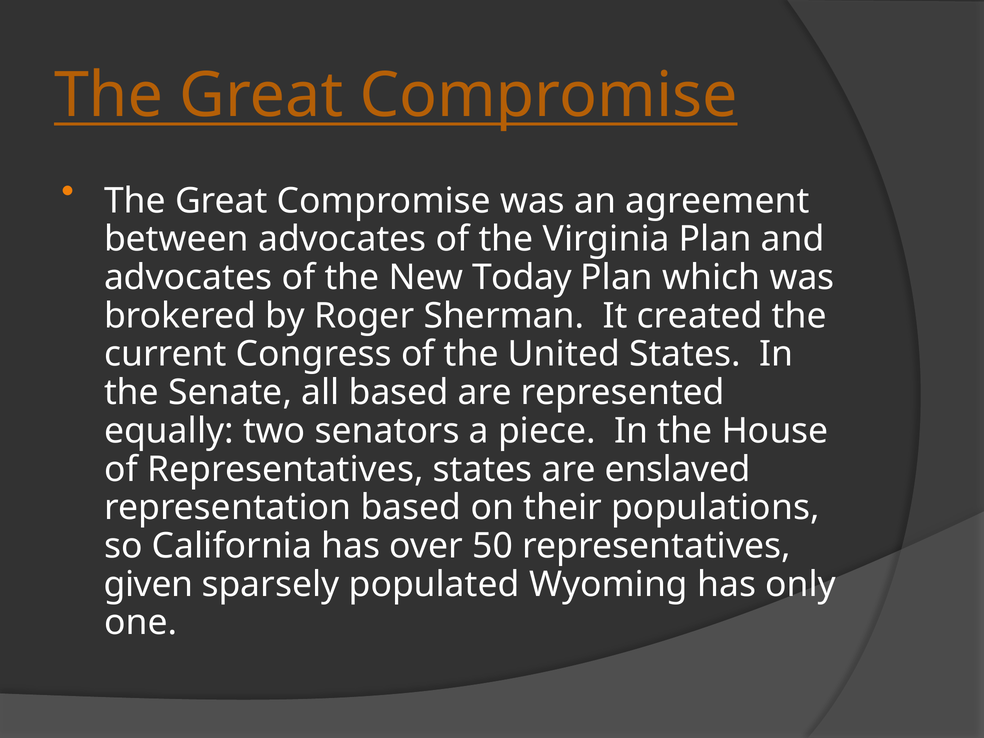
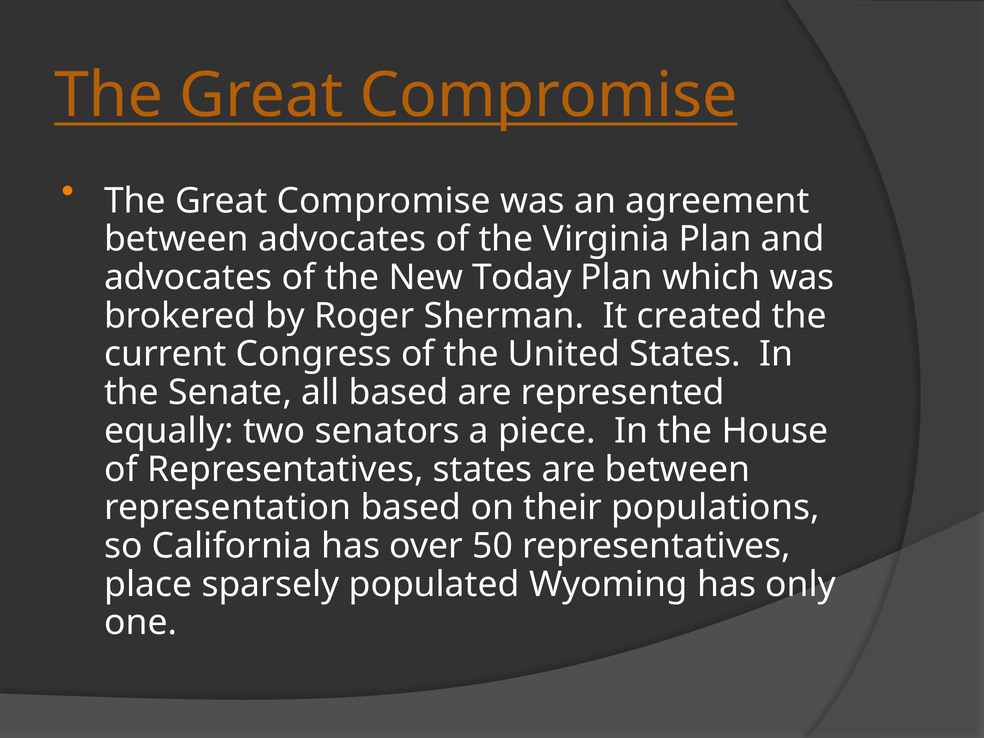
are enslaved: enslaved -> between (678, 469)
given: given -> place (148, 584)
